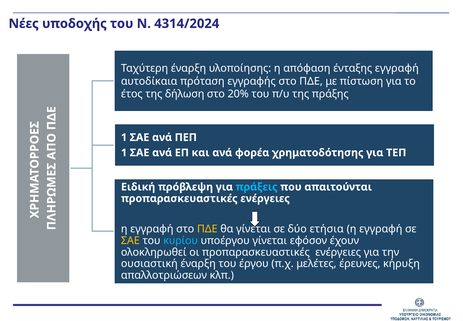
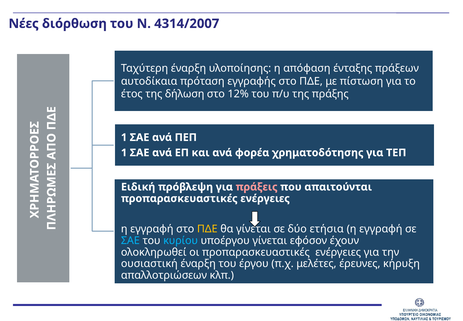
υποδοχής: υποδοχής -> διόρθωση (74, 24)
4314/2024: 4314/2024 -> 4314/2007 (187, 24)
ένταξης εγγραφή: εγγραφή -> πράξεων (397, 68)
20%: 20% -> 12% (238, 94)
πράξεις colour: light blue -> pink (257, 187)
ΣΑΕ colour: yellow -> light blue (130, 240)
